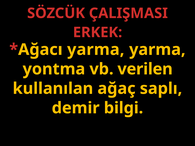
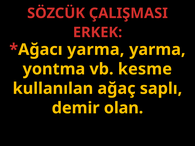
verilen: verilen -> kesme (145, 69)
bilgi: bilgi -> olan (124, 108)
